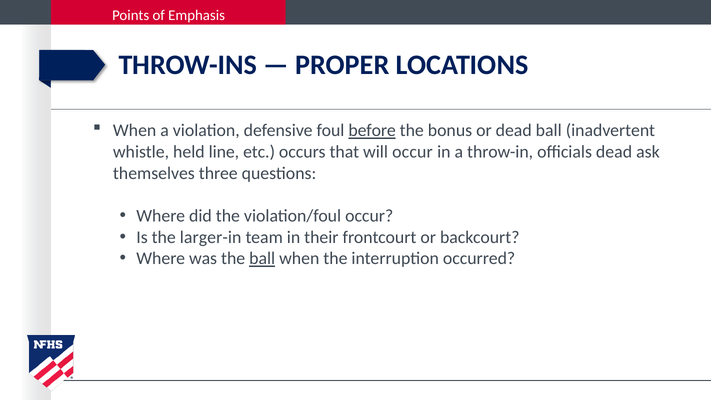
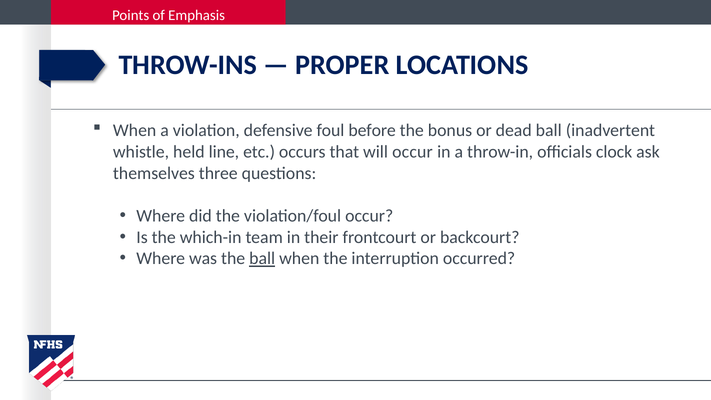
before underline: present -> none (372, 131)
officials dead: dead -> clock (614, 152)
larger-in: larger-in -> which-in (211, 237)
